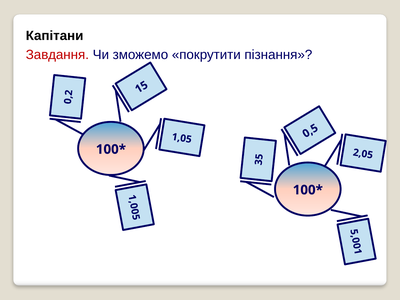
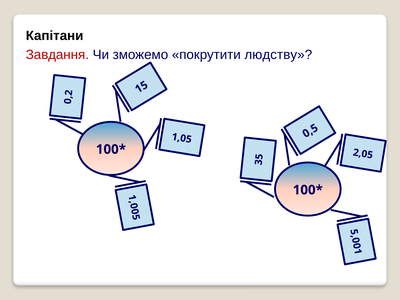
пізнання: пізнання -> людству (278, 55)
